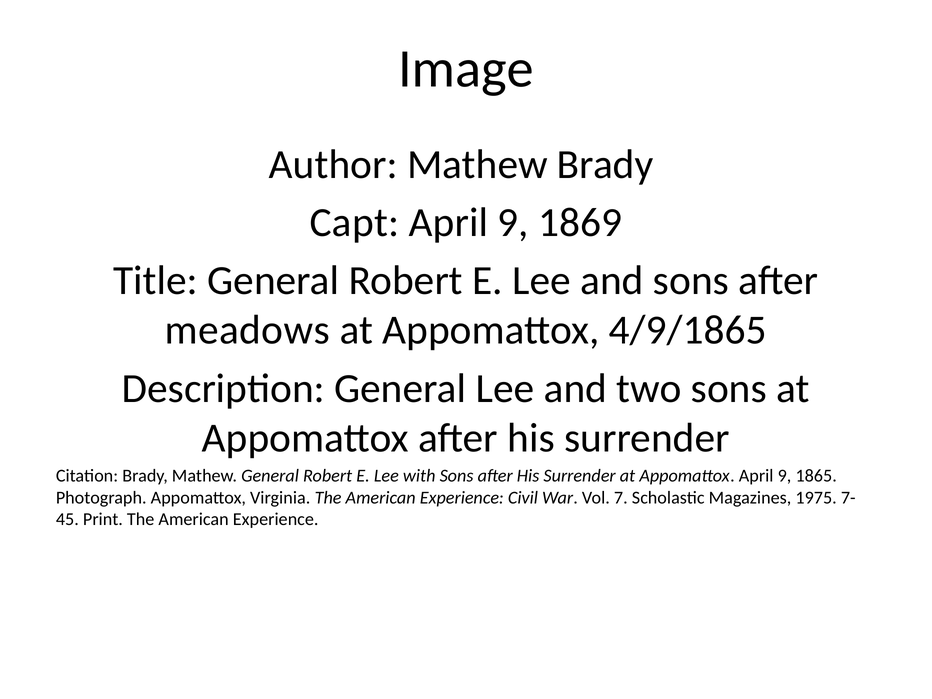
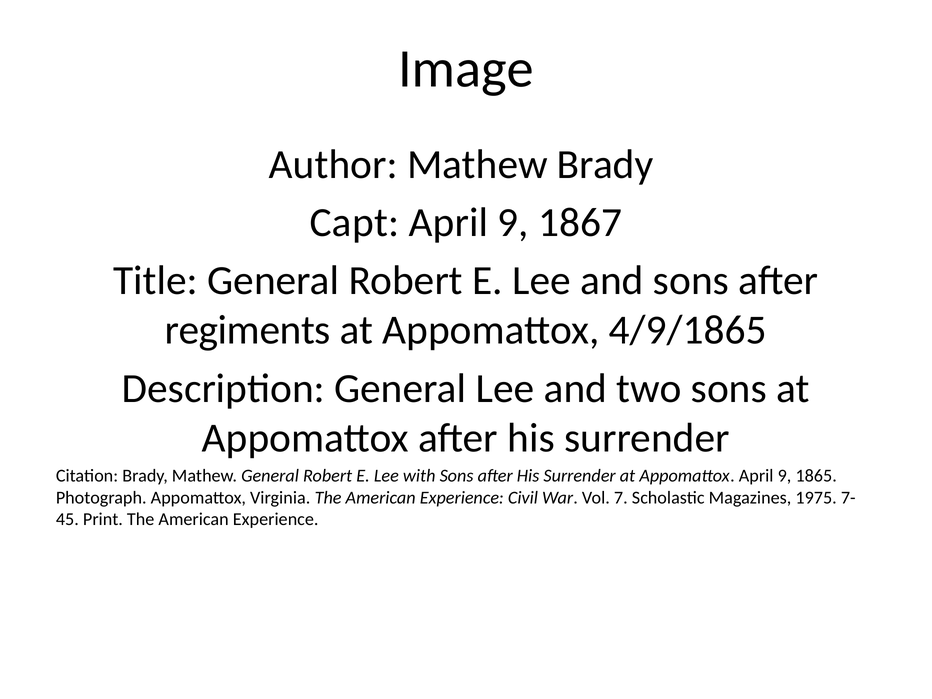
1869: 1869 -> 1867 (580, 223)
meadows: meadows -> regiments (248, 330)
